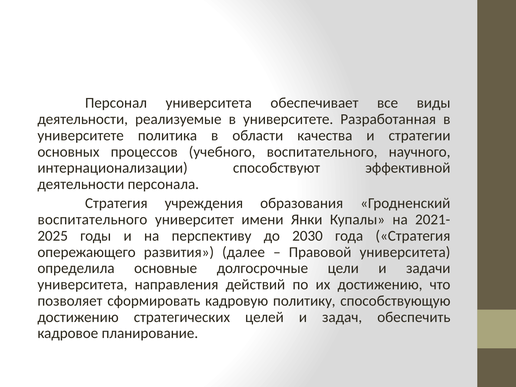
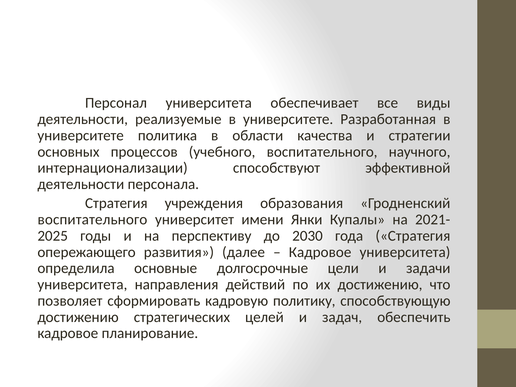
Правовой: Правовой -> Кадровое (320, 252)
